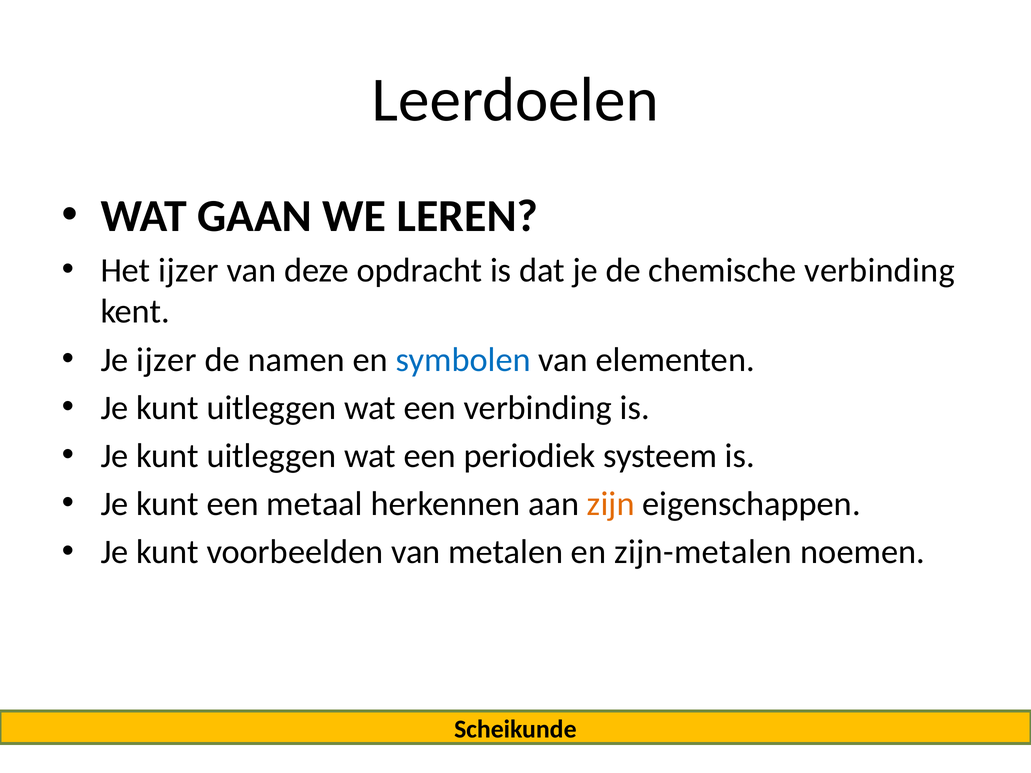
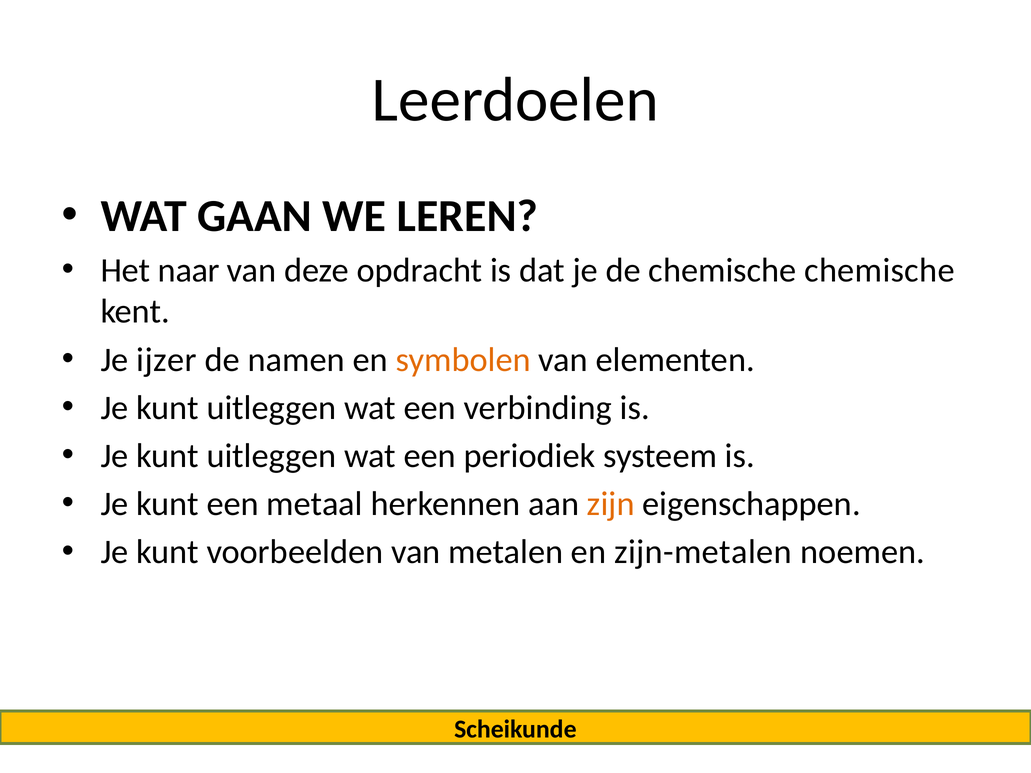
Het ijzer: ijzer -> naar (189, 271)
chemische verbinding: verbinding -> chemische (879, 271)
symbolen colour: blue -> orange (463, 360)
